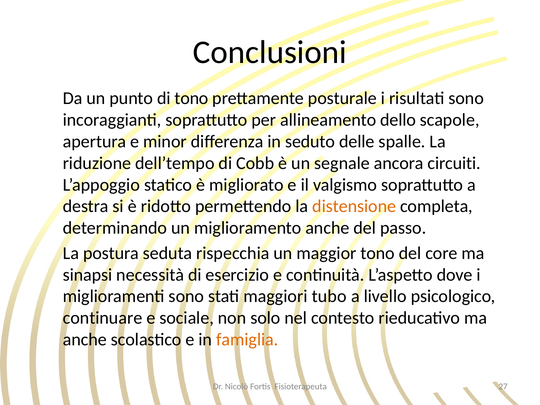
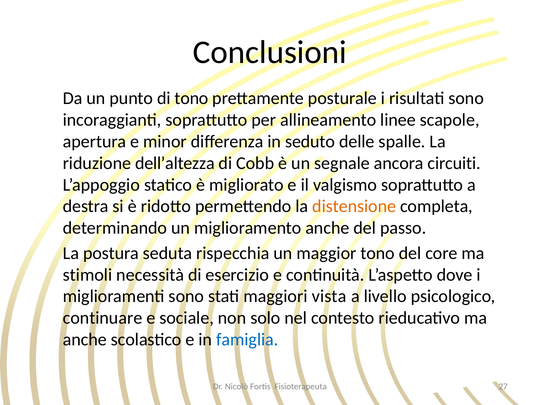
dello: dello -> linee (398, 120)
dell’tempo: dell’tempo -> dell’altezza (175, 163)
sinapsi: sinapsi -> stimoli (88, 275)
tubo: tubo -> vista (329, 296)
famiglia colour: orange -> blue (247, 340)
